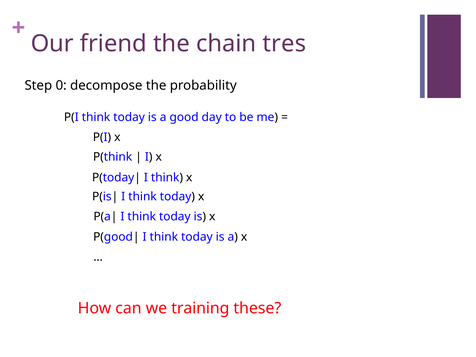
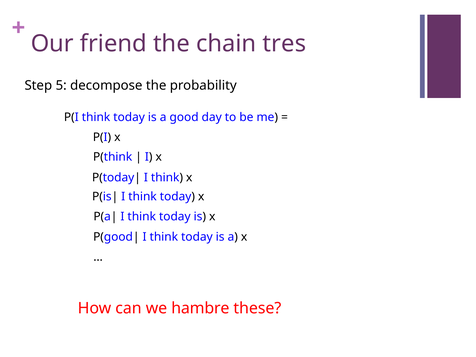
0: 0 -> 5 (61, 86)
training: training -> hambre (200, 308)
